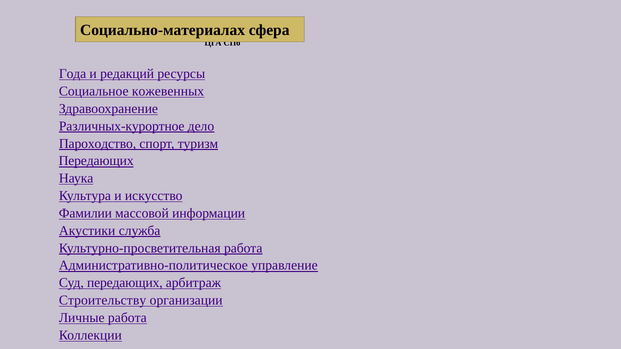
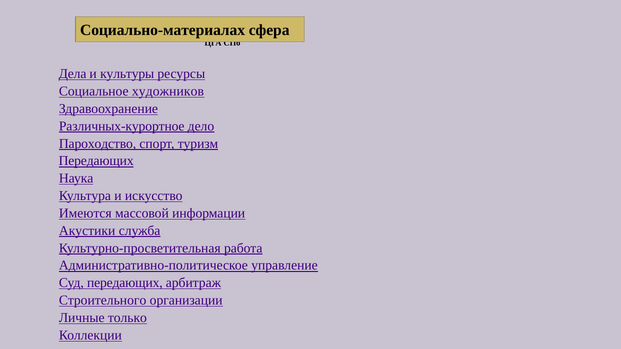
Года: Года -> Дела (73, 74)
редакций: редакций -> культуры (127, 74)
кожевенных: кожевенных -> художников (168, 91)
Фамилии: Фамилии -> Имеются (85, 213)
Строительству: Строительству -> Строительного (103, 301)
Личные работа: работа -> только (127, 318)
